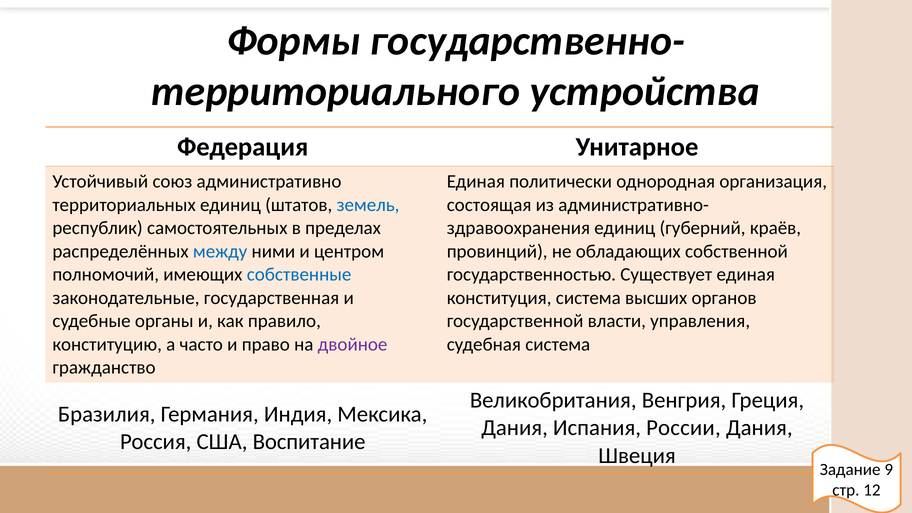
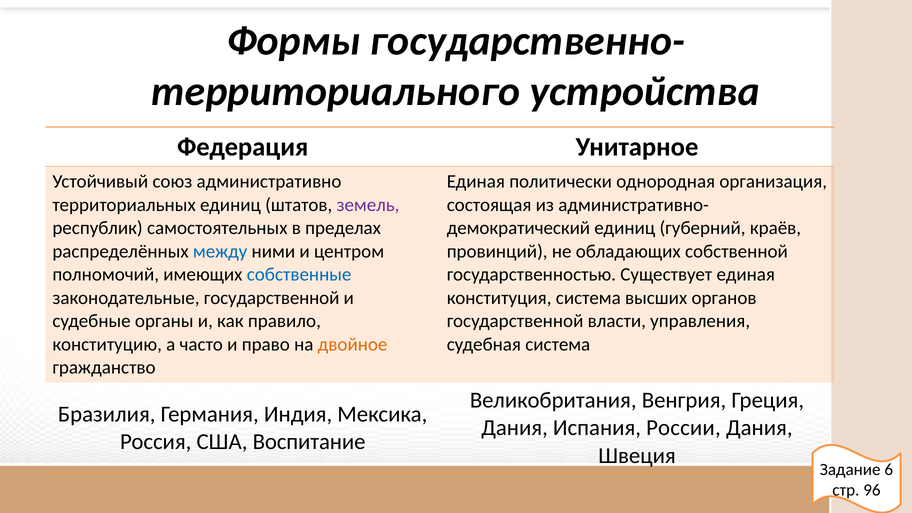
земель colour: blue -> purple (368, 205)
здравоохранения: здравоохранения -> демократический (518, 228)
законодательные государственная: государственная -> государственной (272, 298)
двойное colour: purple -> orange (353, 344)
9: 9 -> 6 (889, 470)
12: 12 -> 96 (872, 490)
